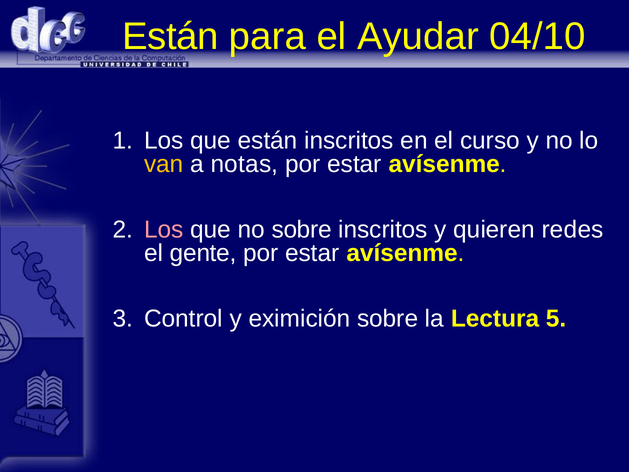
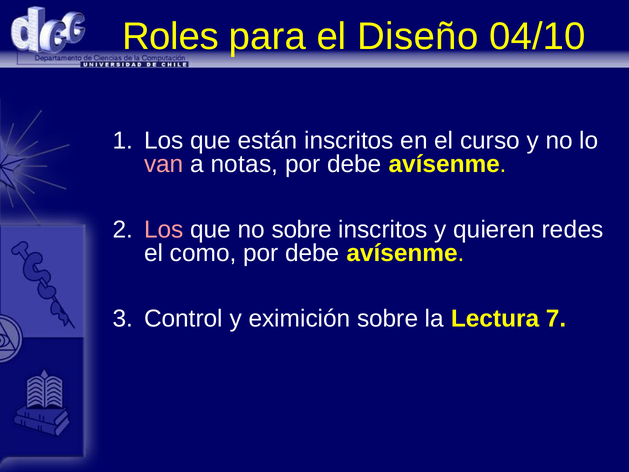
Están: Están -> Roles (170, 37)
Ayudar: Ayudar -> Diseño (418, 37)
van colour: yellow -> pink (164, 164)
estar: estar -> debe (354, 164)
gente: gente -> como (203, 253)
estar: estar -> debe (312, 253)
5: 5 -> 7 (556, 319)
